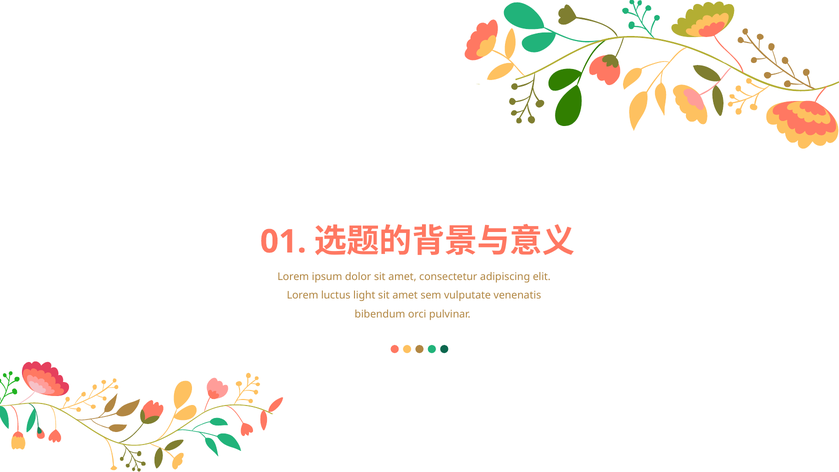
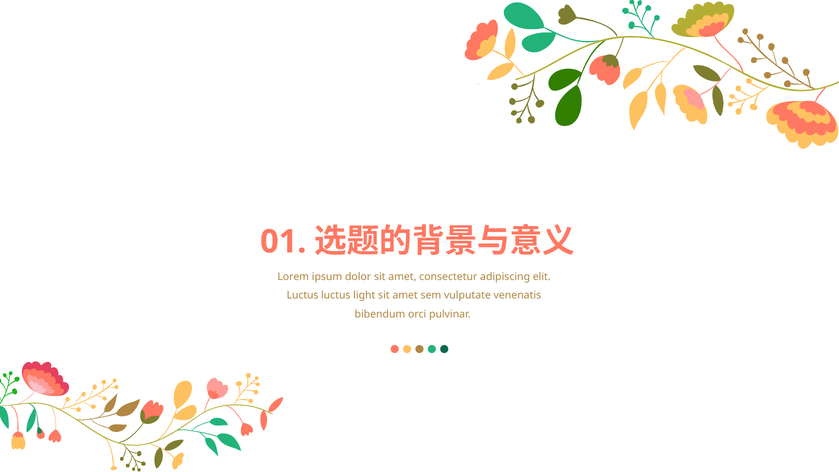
Lorem: Lorem -> Luctus (303, 296)
